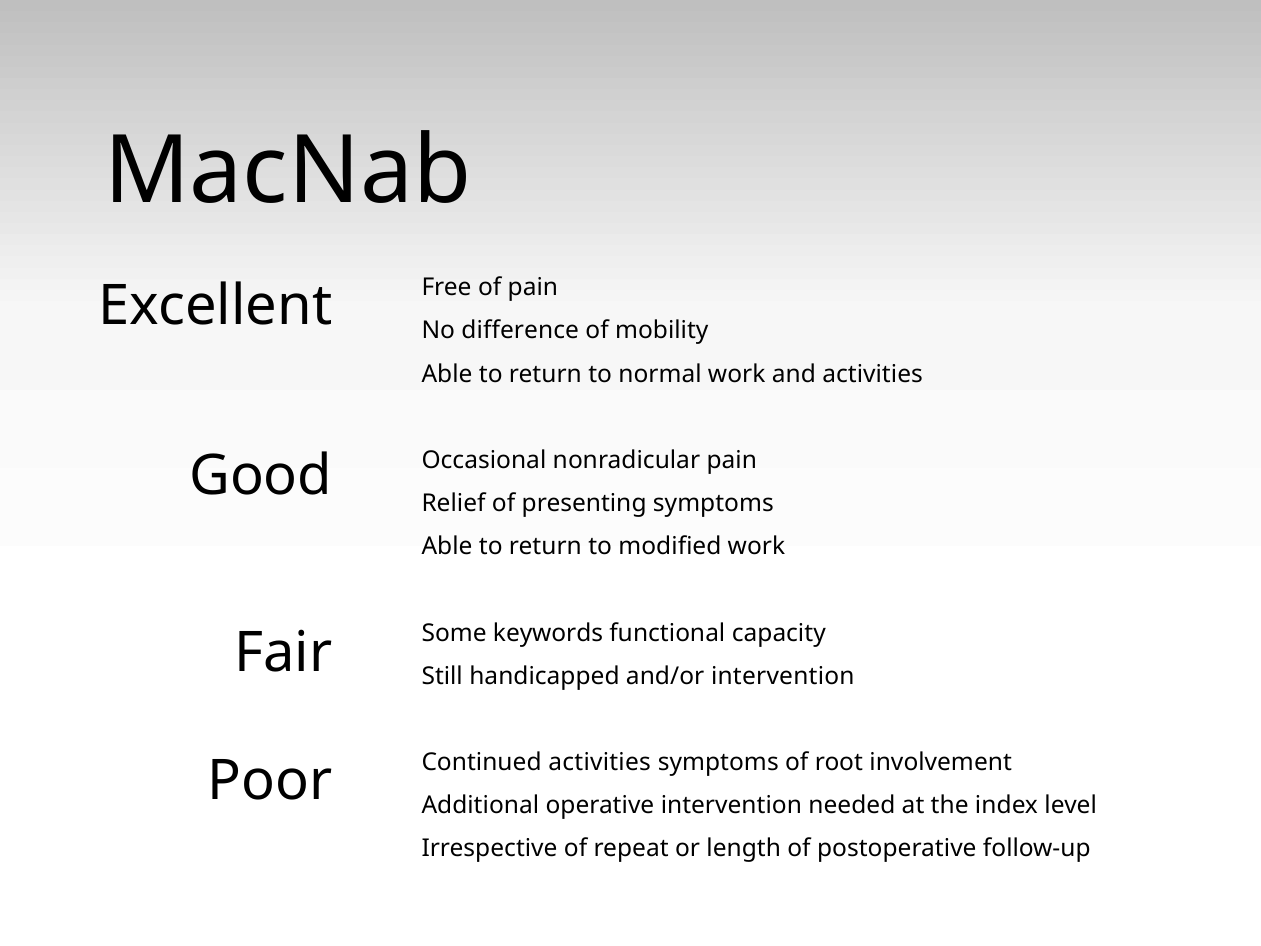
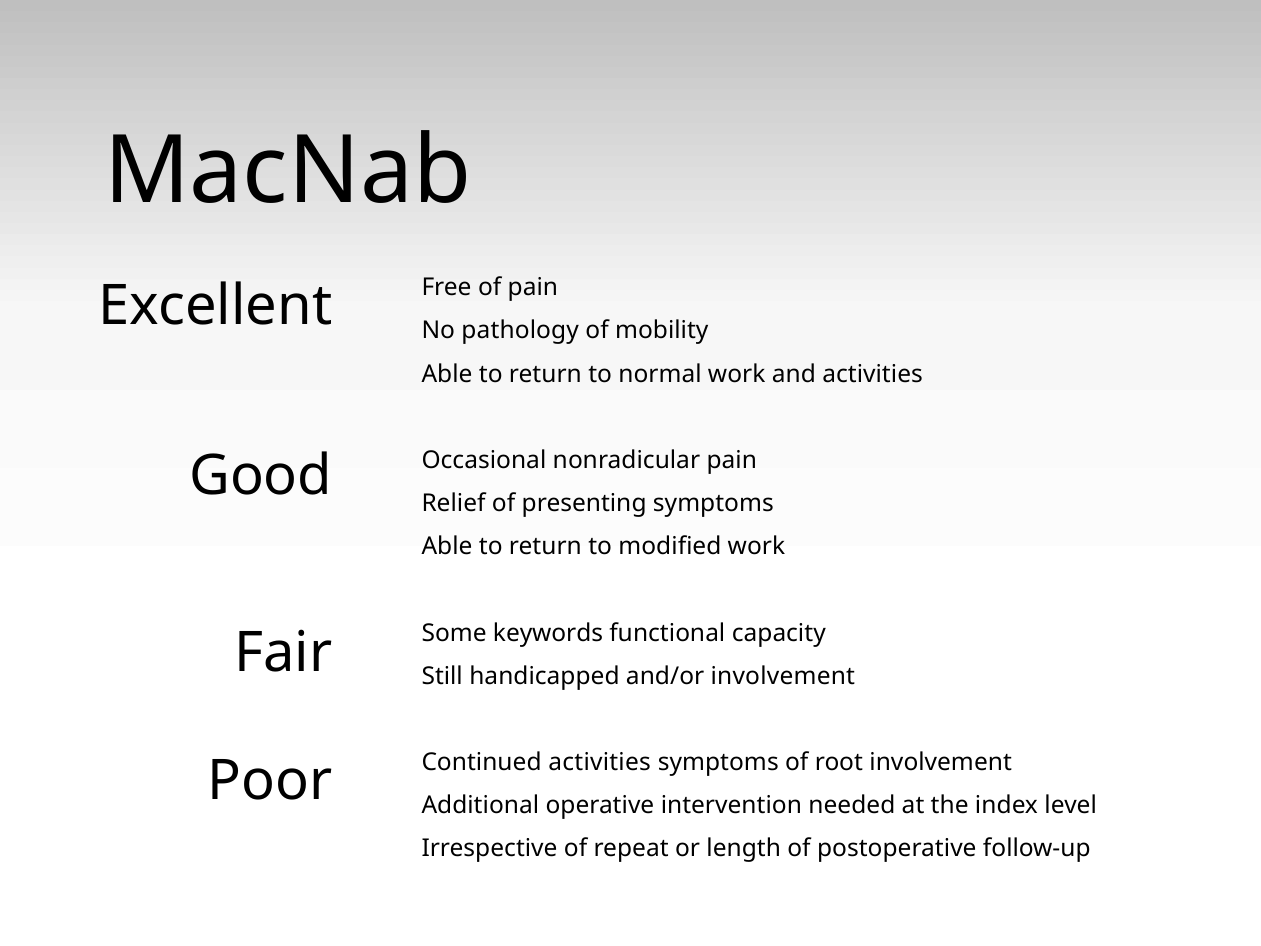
difference: difference -> pathology (520, 331)
and/or intervention: intervention -> involvement (783, 676)
